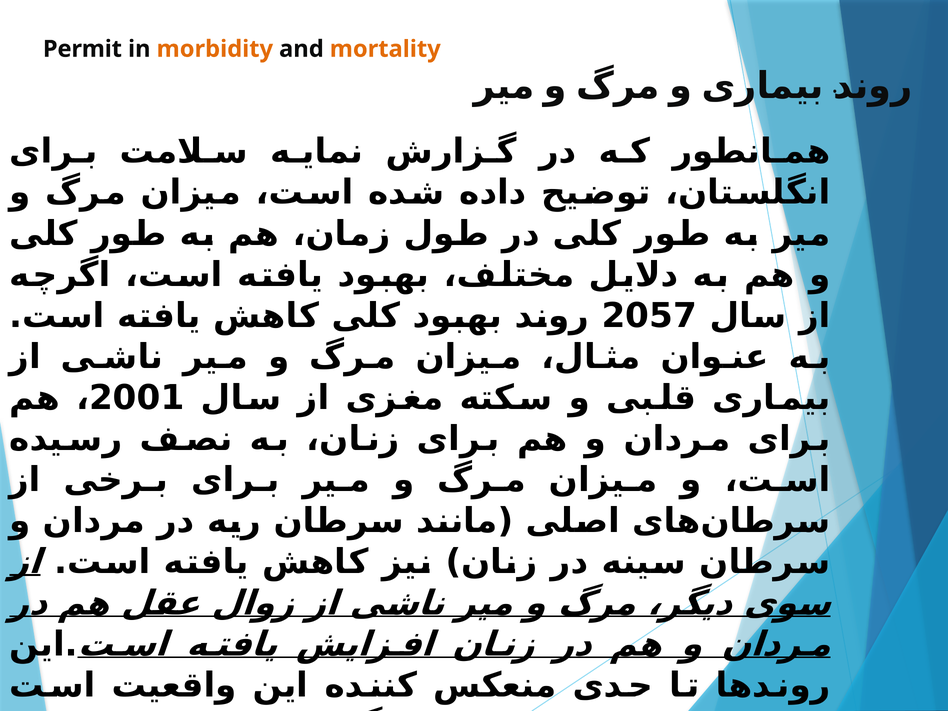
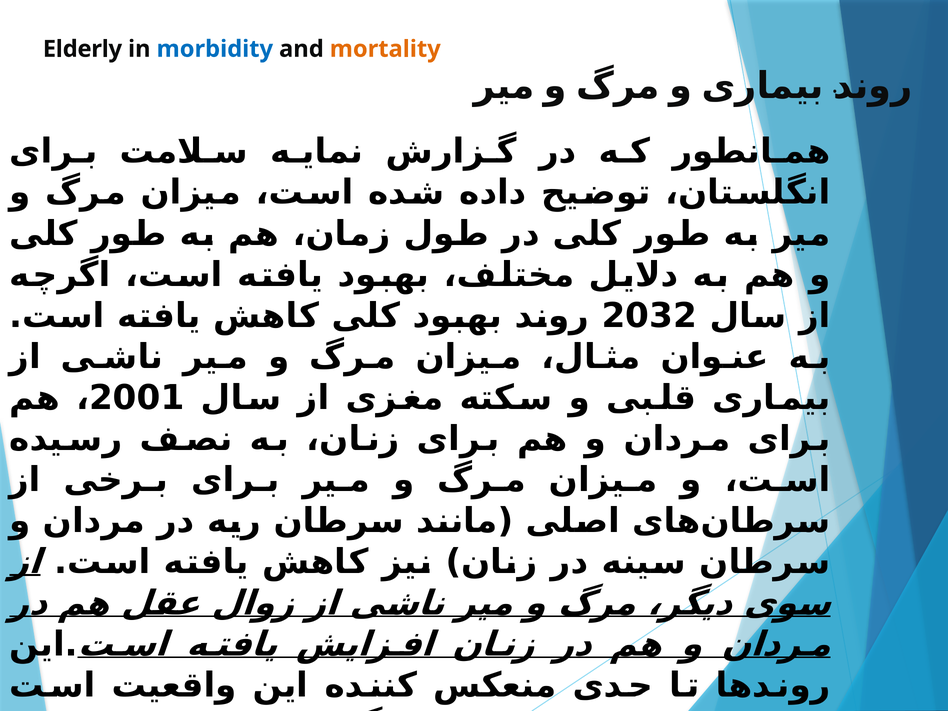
Permit: Permit -> Elderly (82, 49)
morbidity colour: orange -> blue (215, 49)
2057: 2057 -> 2032 (649, 316)
